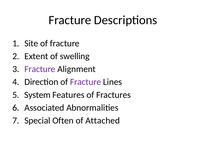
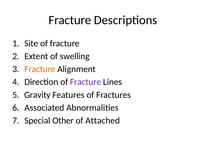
Fracture colour: purple -> orange (40, 69)
System: System -> Gravity (37, 95)
Often: Often -> Other (63, 120)
